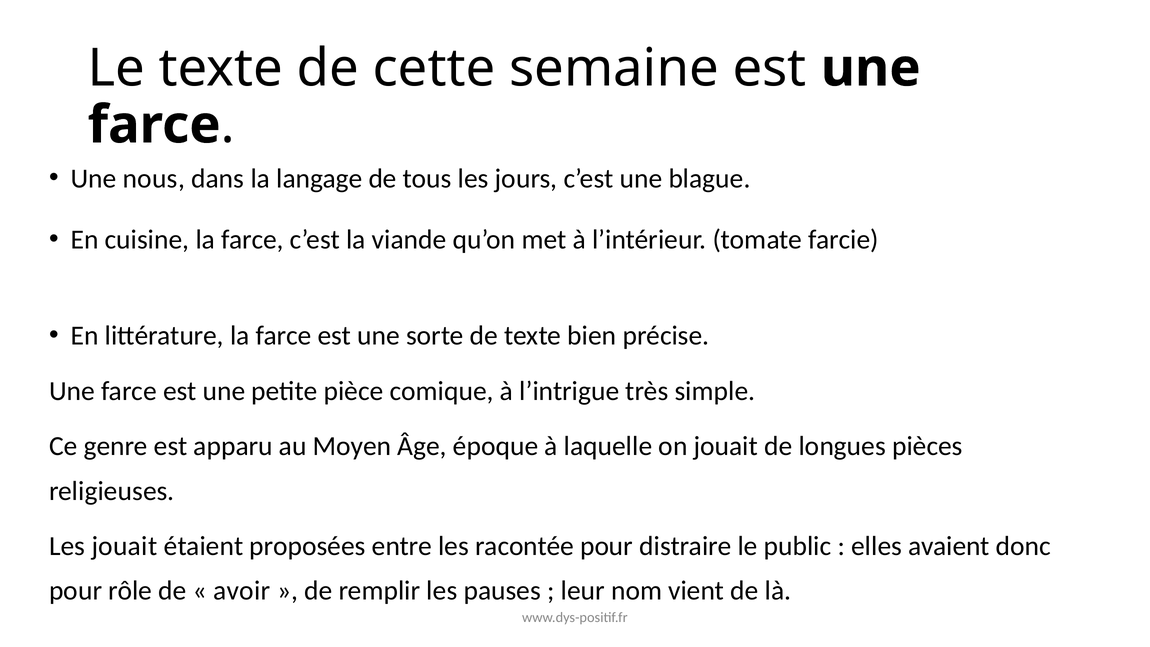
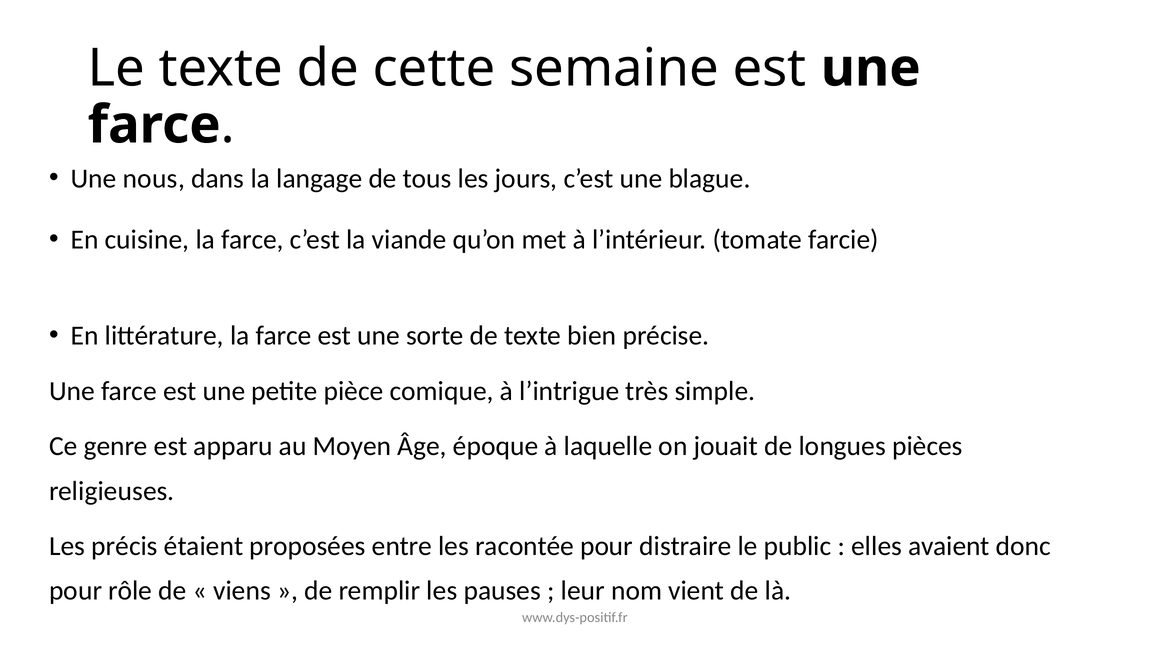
Les jouait: jouait -> précis (125, 546)
avoir: avoir -> viens (242, 591)
